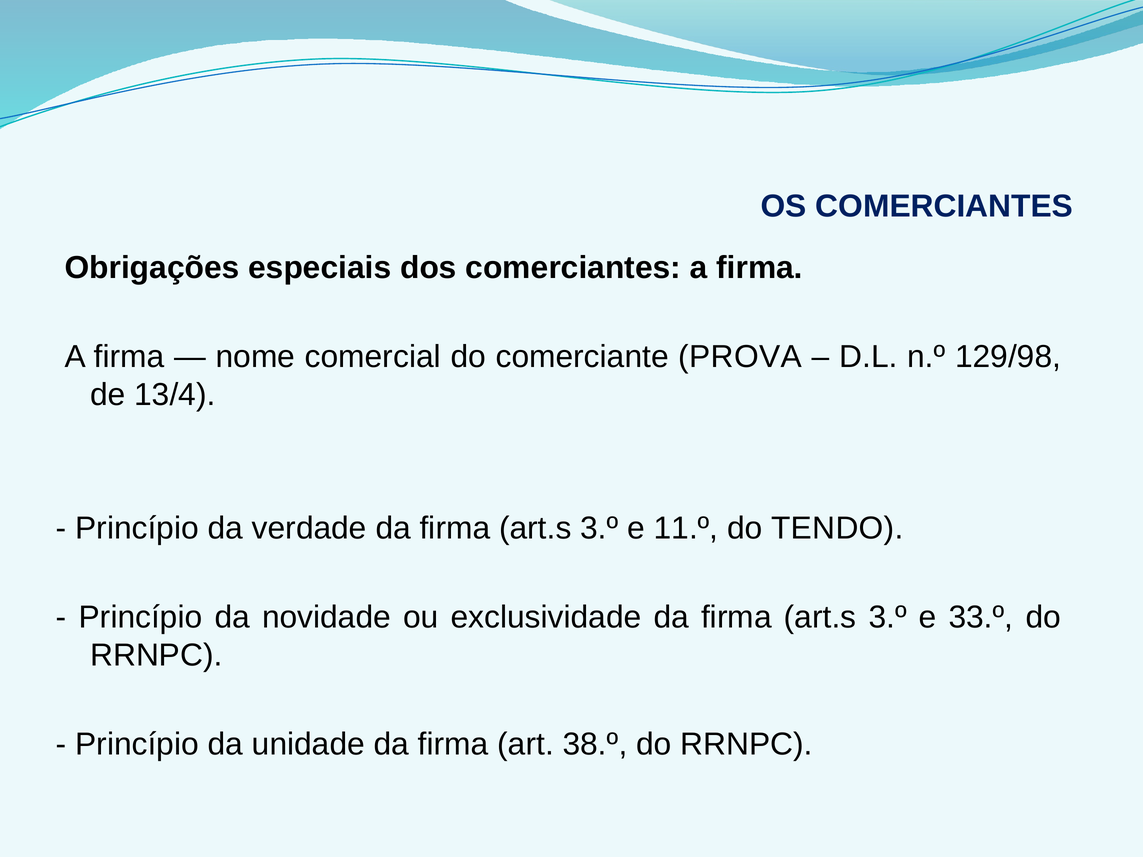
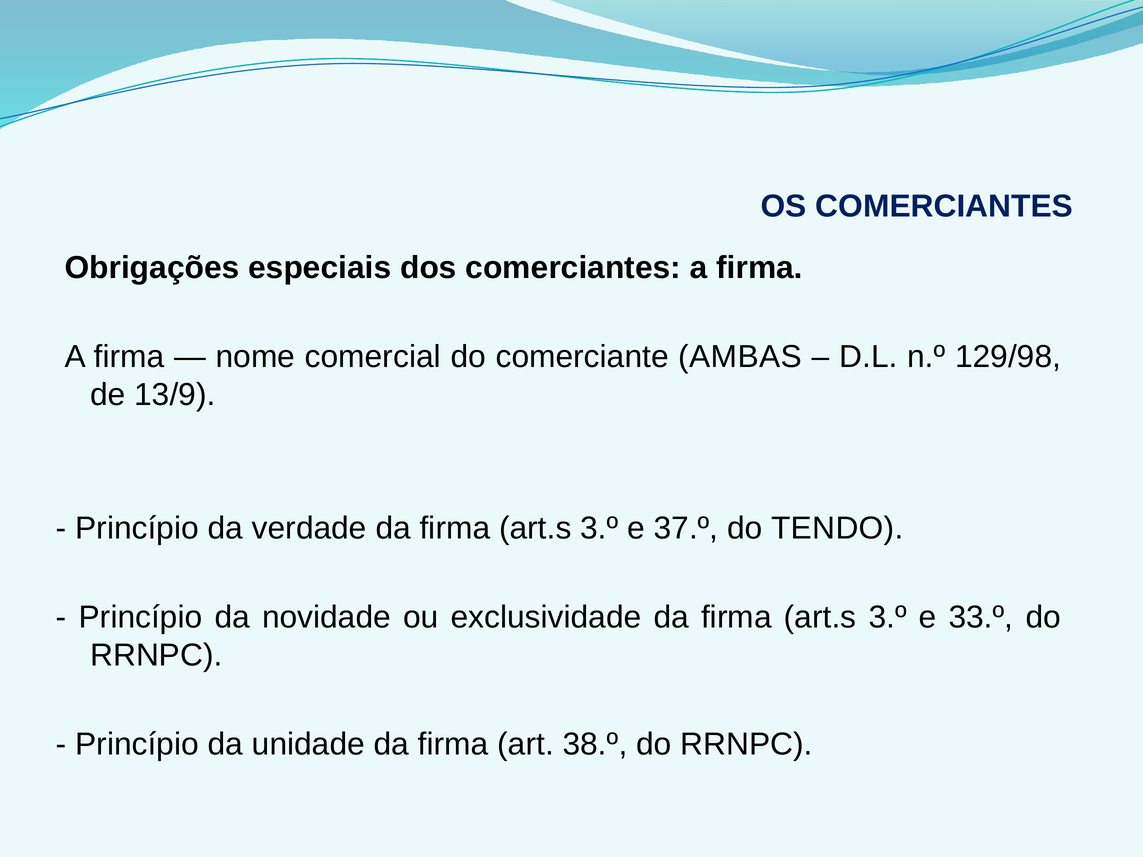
PROVA: PROVA -> AMBAS (740, 357)
13/4: 13/4 -> 13/9 (175, 395)
11.º: 11.º -> 37.º (686, 528)
